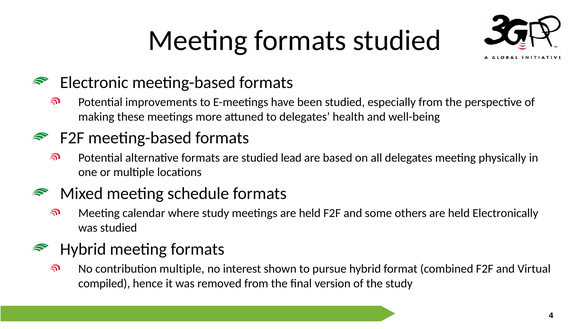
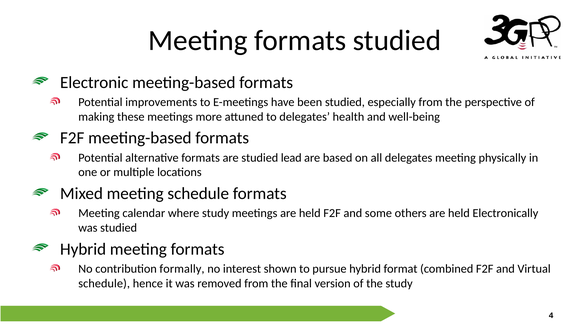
contribution multiple: multiple -> formally (182, 269)
compiled: compiled -> schedule (104, 284)
